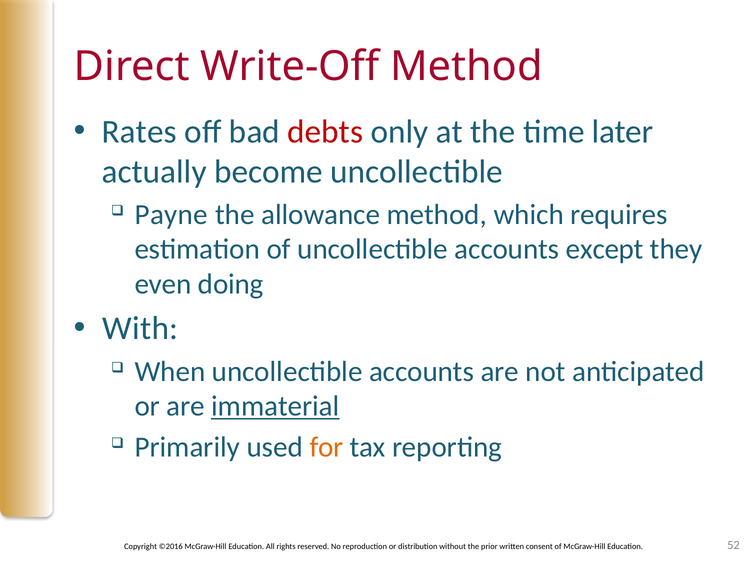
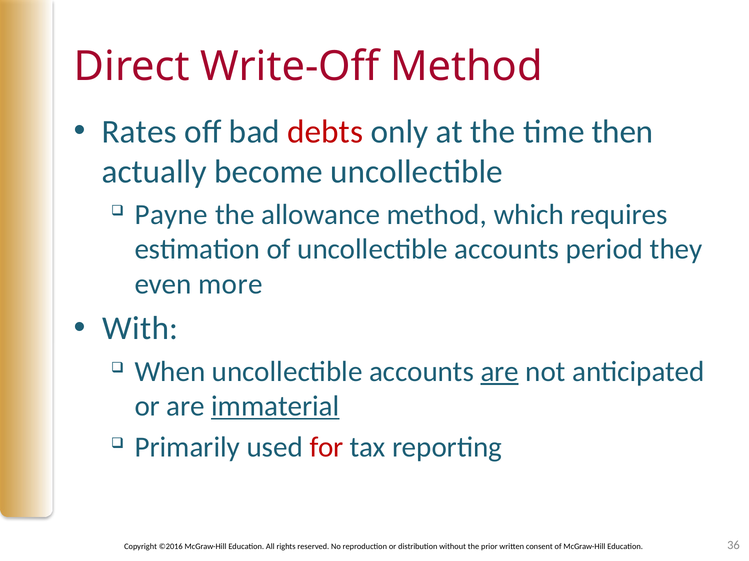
later: later -> then (622, 132)
except: except -> period (605, 250)
doing: doing -> more (230, 285)
are underline: none -> present (500, 372)
for colour: orange -> red (326, 448)
52: 52 -> 36 (733, 546)
